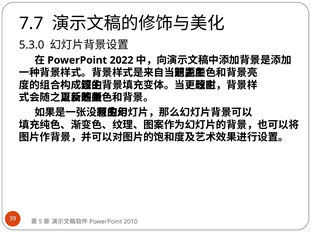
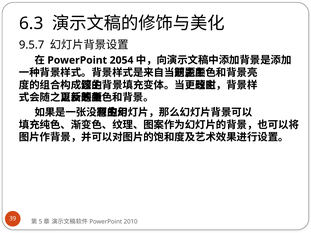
7.7: 7.7 -> 6.3 (31, 24)
5.3.0: 5.3.0 -> 9.5.7 (32, 45)
2022: 2022 -> 2054 (122, 60)
